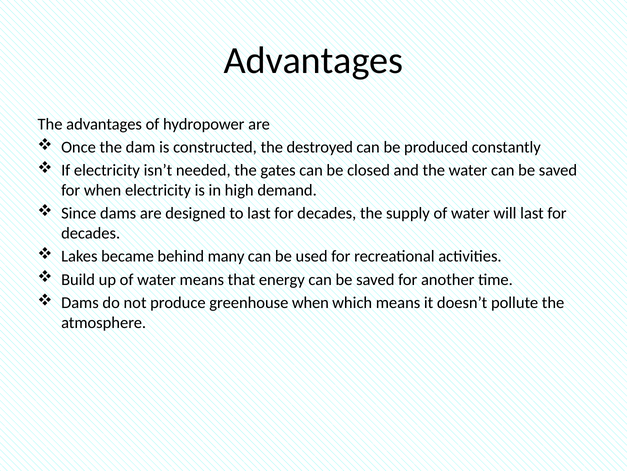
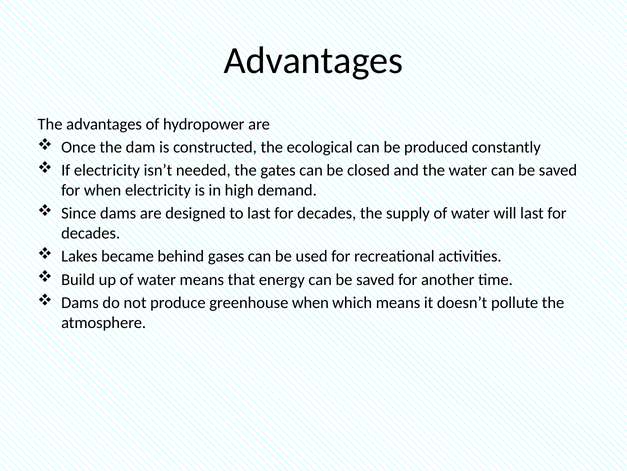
destroyed: destroyed -> ecological (320, 147)
many: many -> gases (226, 256)
